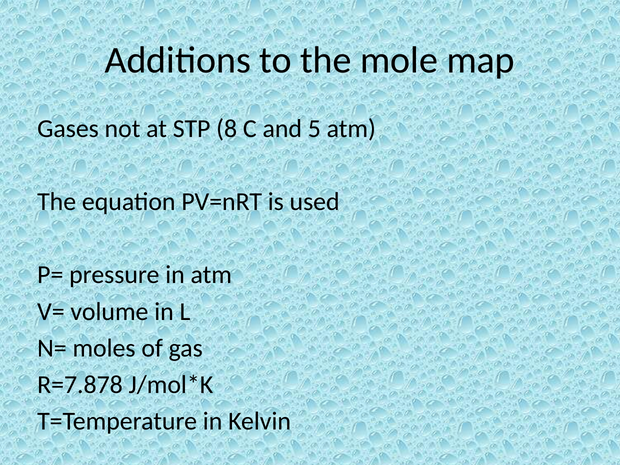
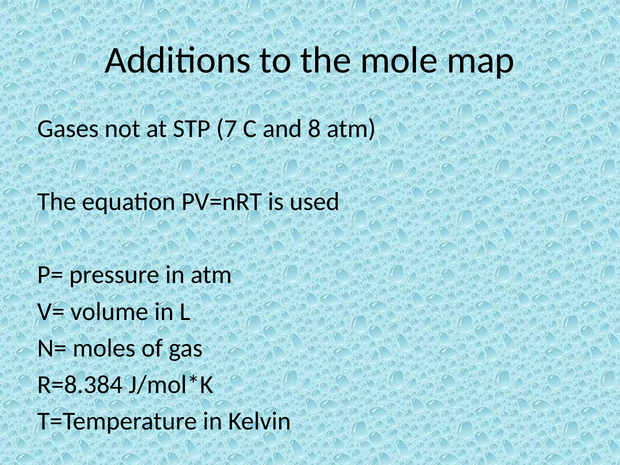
8: 8 -> 7 (227, 129)
5: 5 -> 8 (314, 129)
R=7.878: R=7.878 -> R=8.384 (80, 385)
